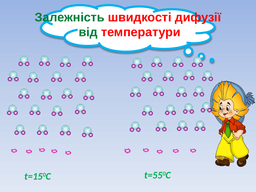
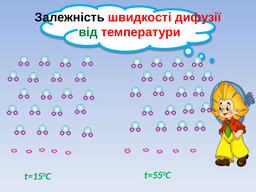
Залежність colour: green -> black (70, 17)
